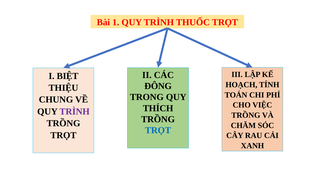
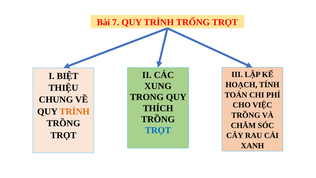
1: 1 -> 7 (116, 22)
THUỐC: THUỐC -> TRỐNG (193, 22)
ĐÔNG: ĐÔNG -> XUNG (158, 86)
TRÌNH colour: purple -> orange (75, 111)
